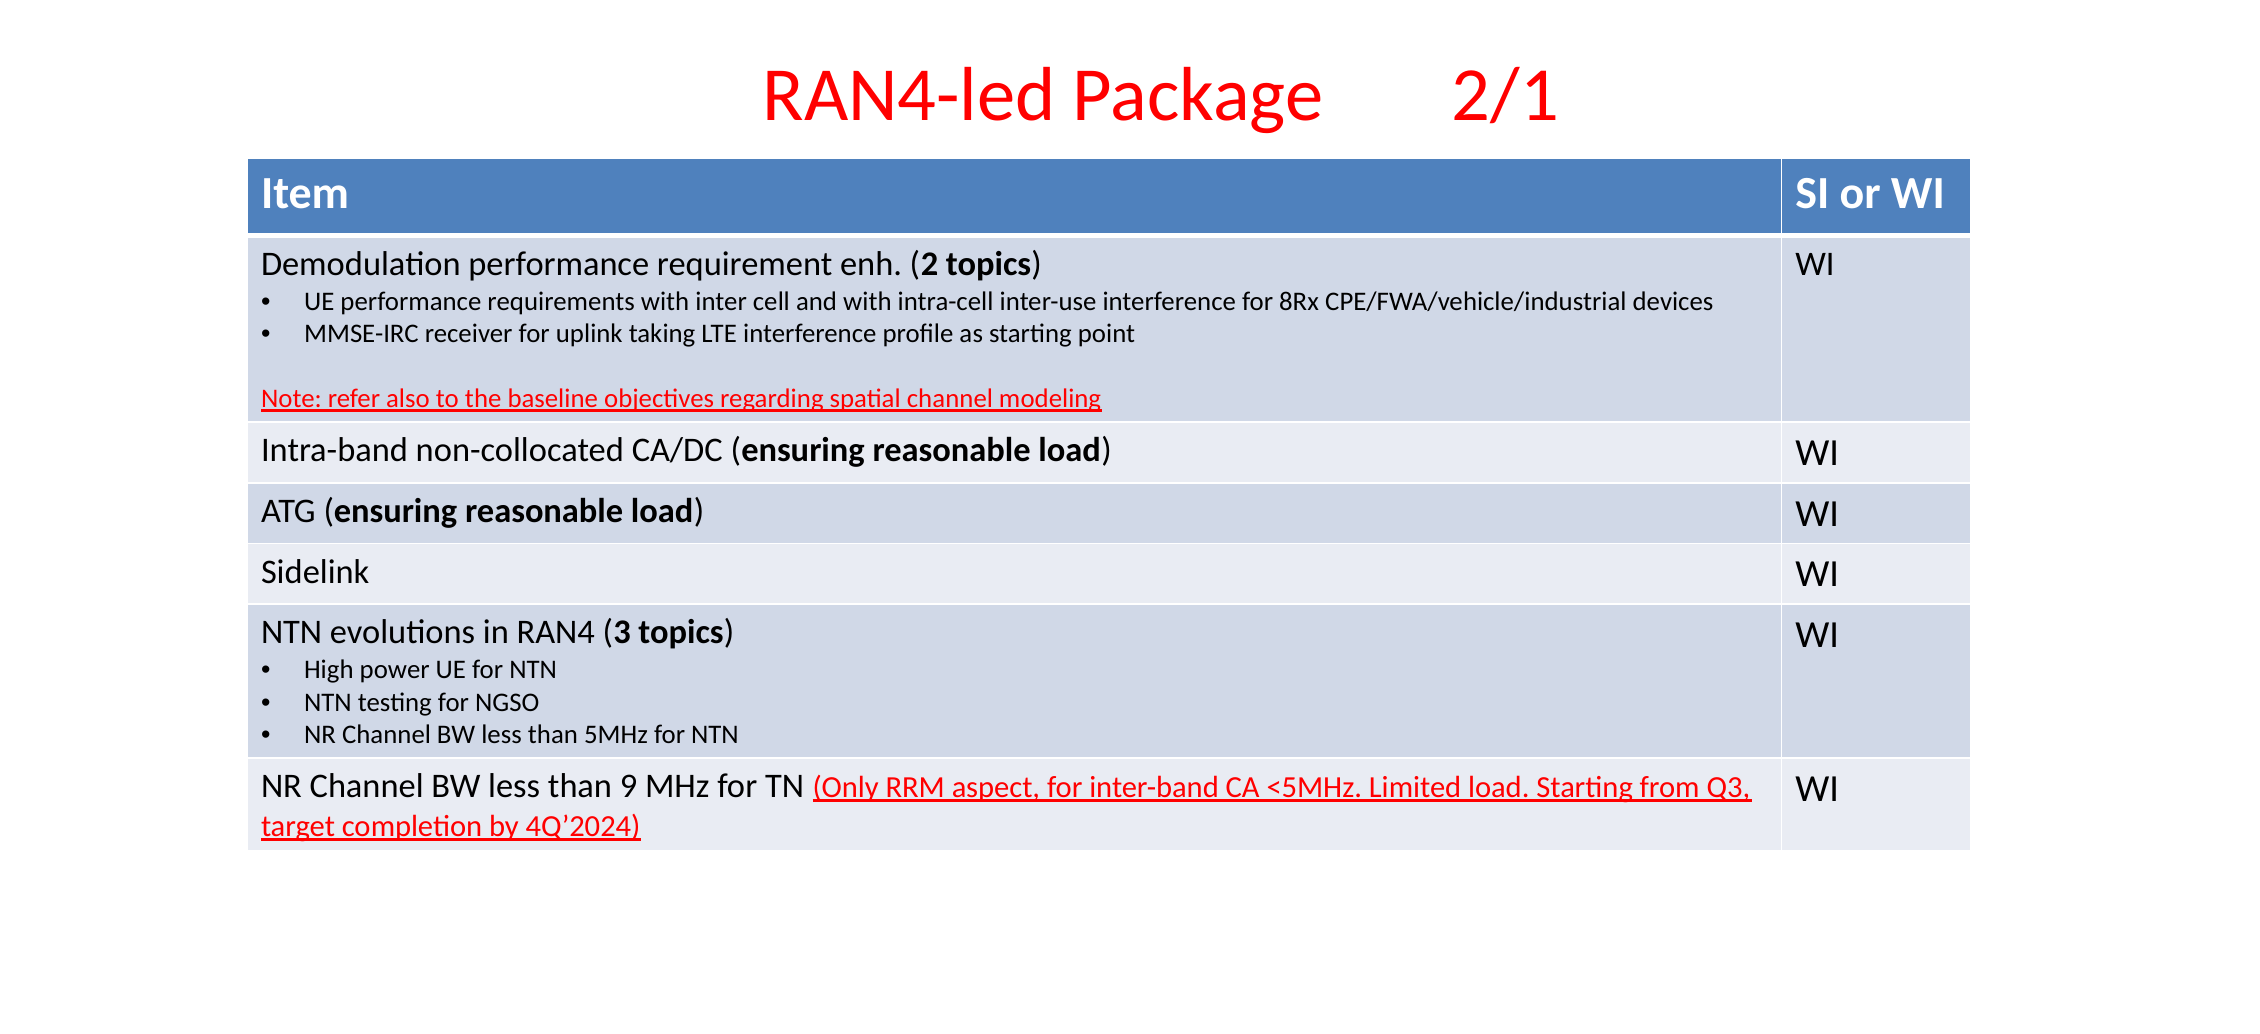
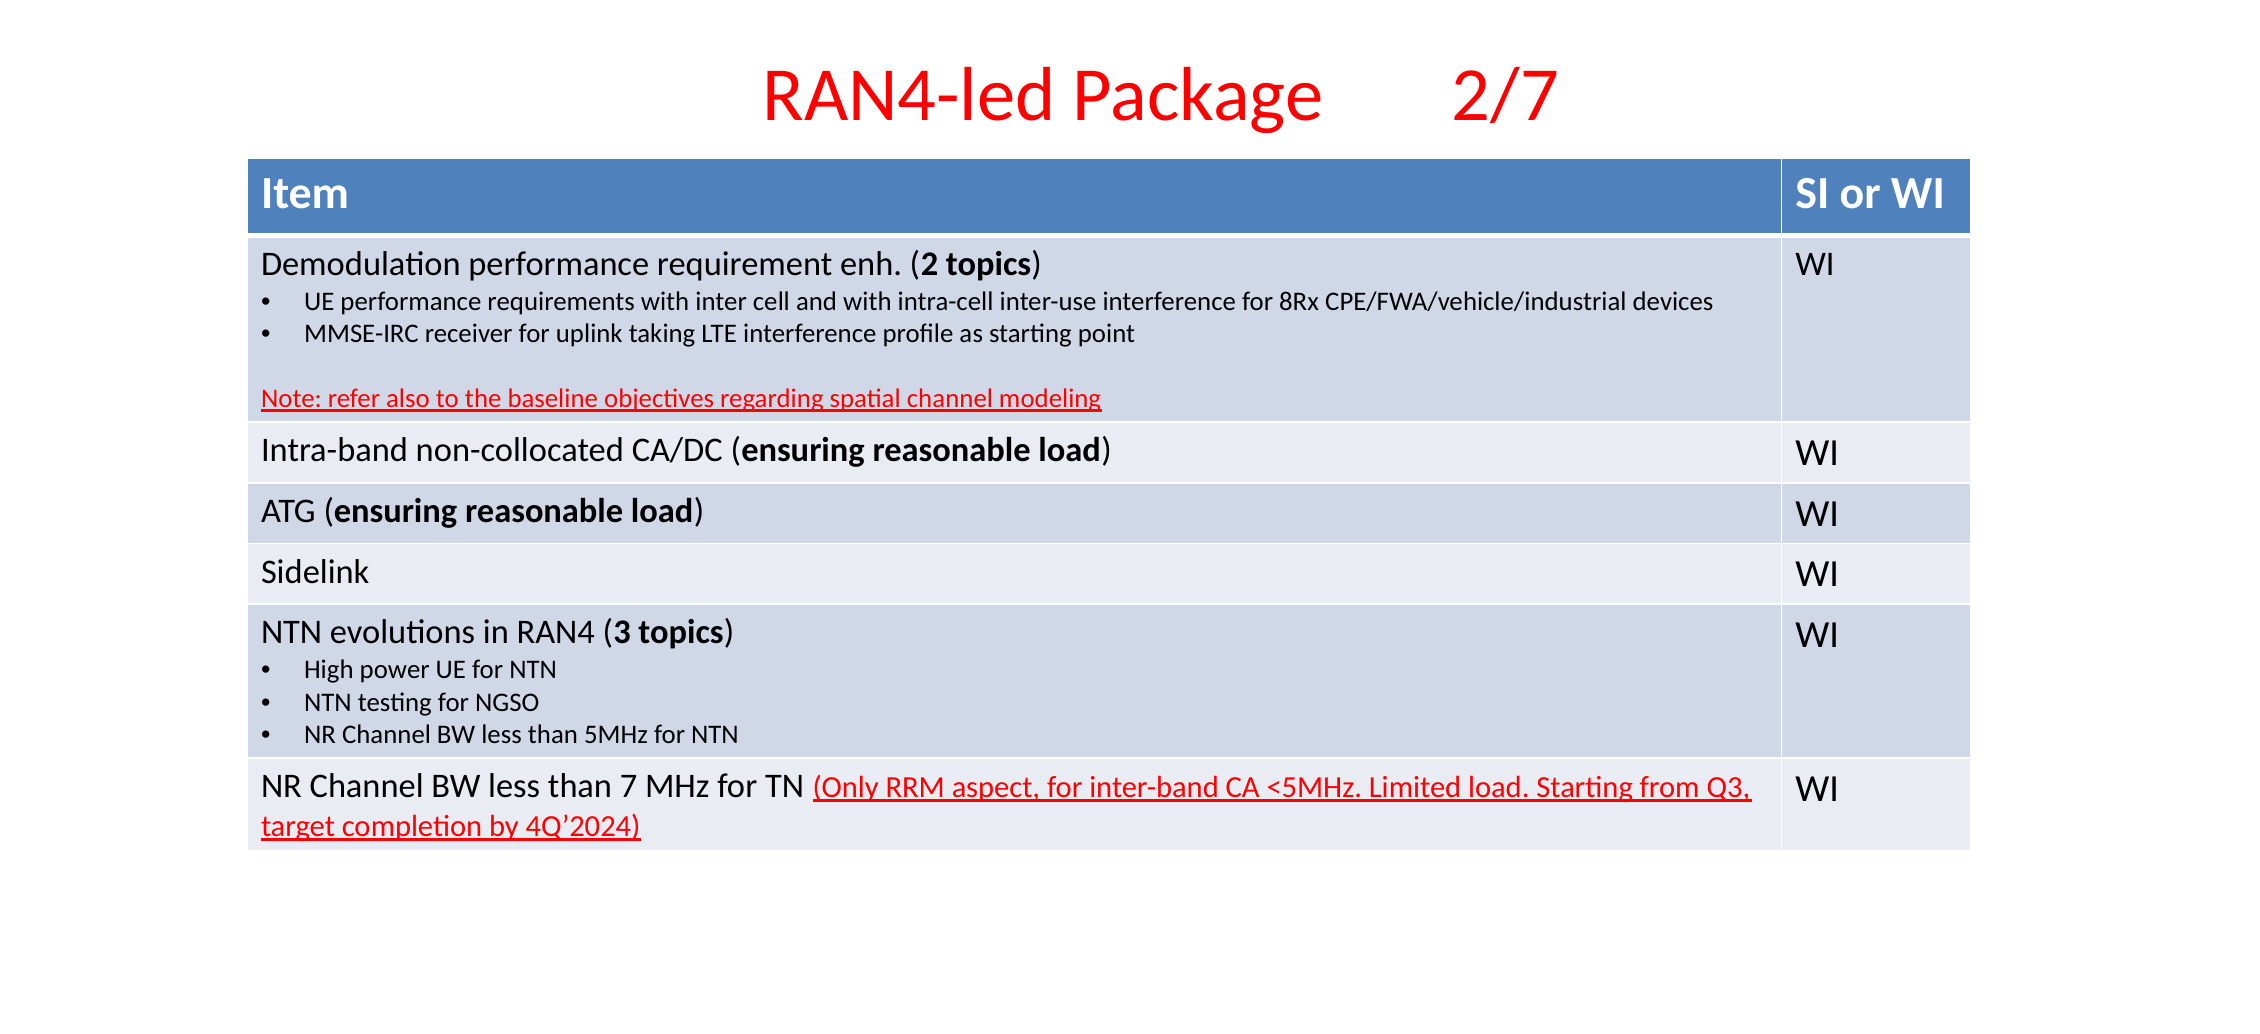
2/1: 2/1 -> 2/7 (1505, 95)
9: 9 -> 7 (629, 786)
